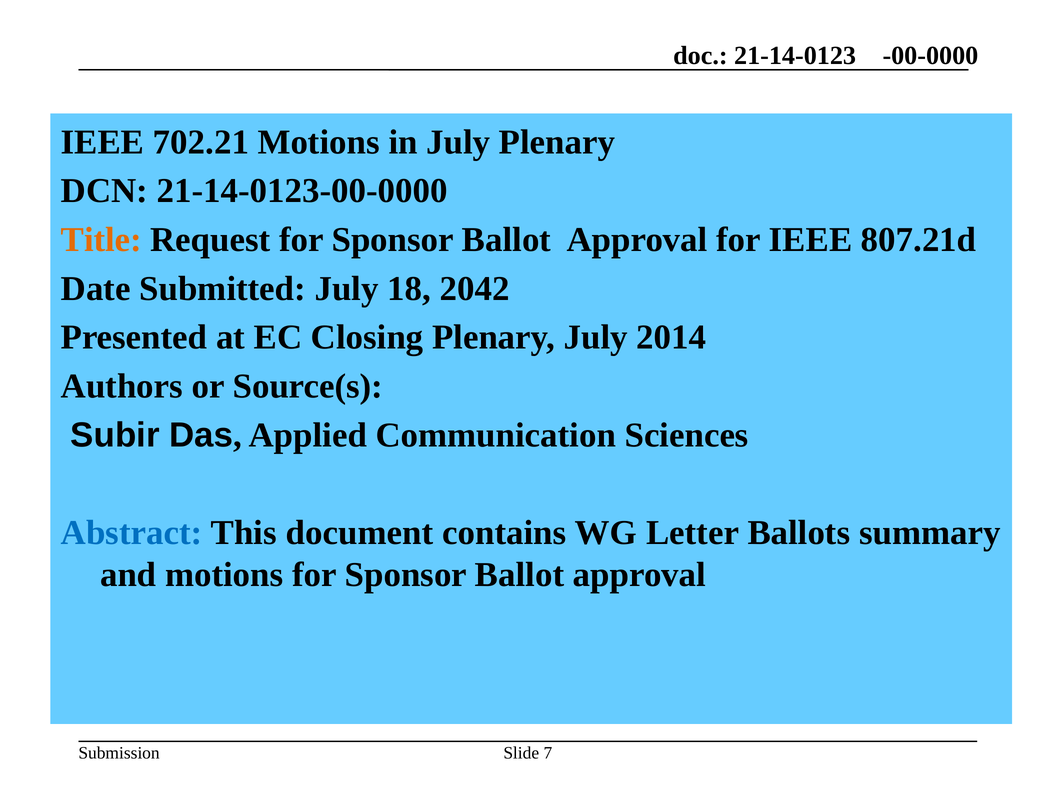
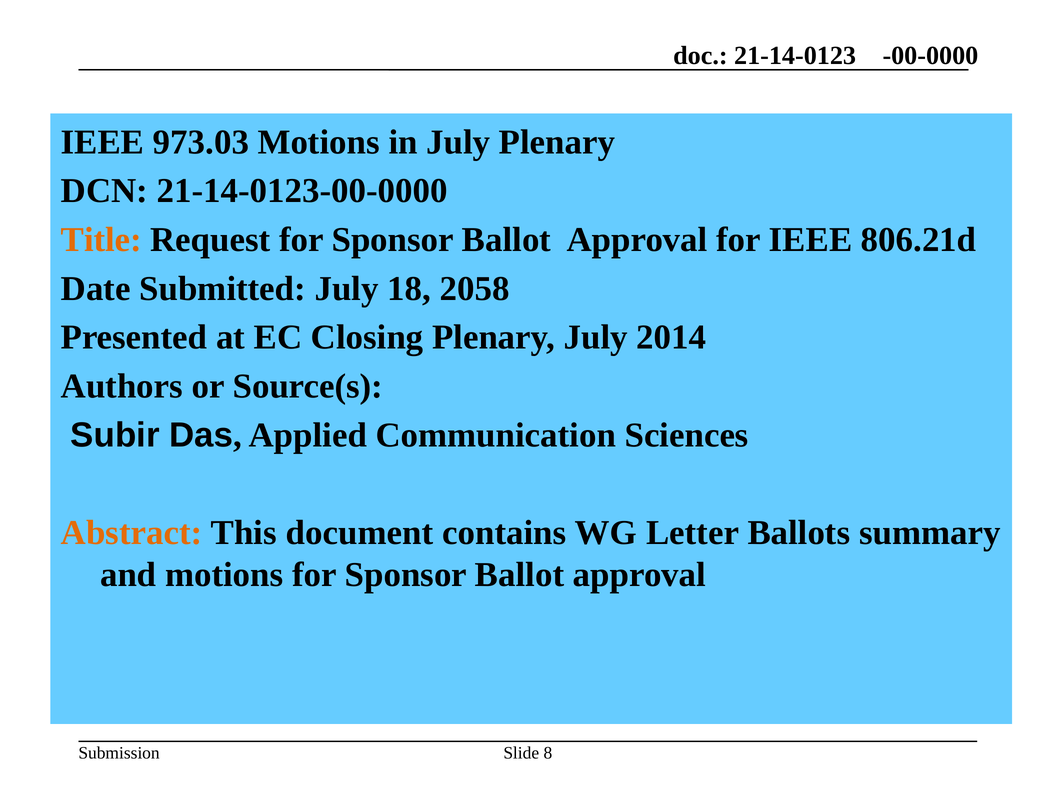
702.21: 702.21 -> 973.03 (201, 142)
807.21d: 807.21d -> 806.21d (919, 240)
2042: 2042 -> 2058 (475, 289)
Abstract colour: blue -> orange (132, 533)
7: 7 -> 8 (548, 753)
